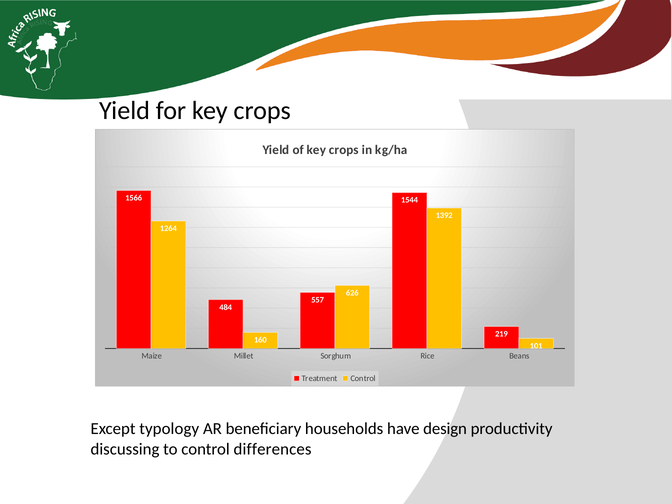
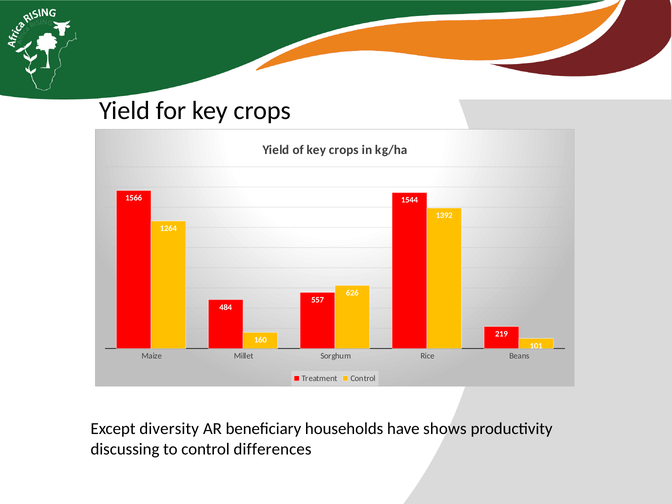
typology: typology -> diversity (169, 429)
design: design -> shows (445, 429)
